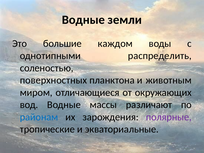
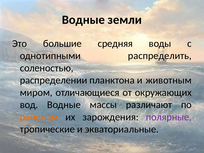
каждом: каждом -> средняя (115, 44)
поверхностных: поверхностных -> распределении (54, 80)
районам colour: blue -> orange (39, 117)
